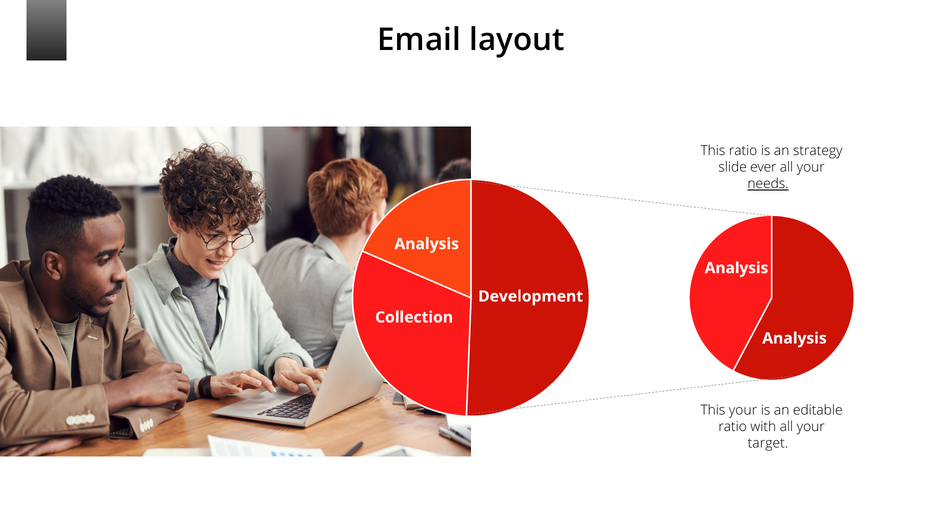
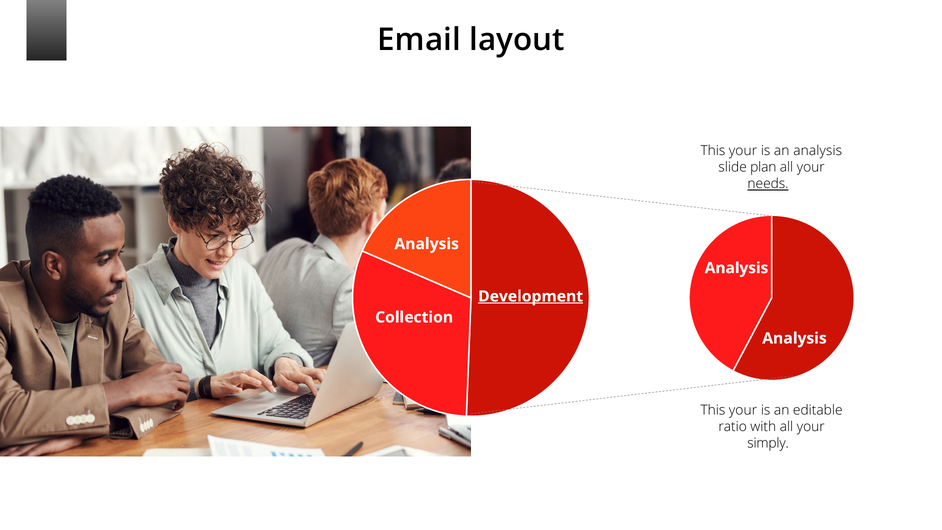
ratio: ratio -> your (743, 151)
an strategy: strategy -> analysis (818, 151)
ever: ever -> plan (763, 167)
Development underline: none -> present (531, 296)
target: target -> simply (768, 443)
